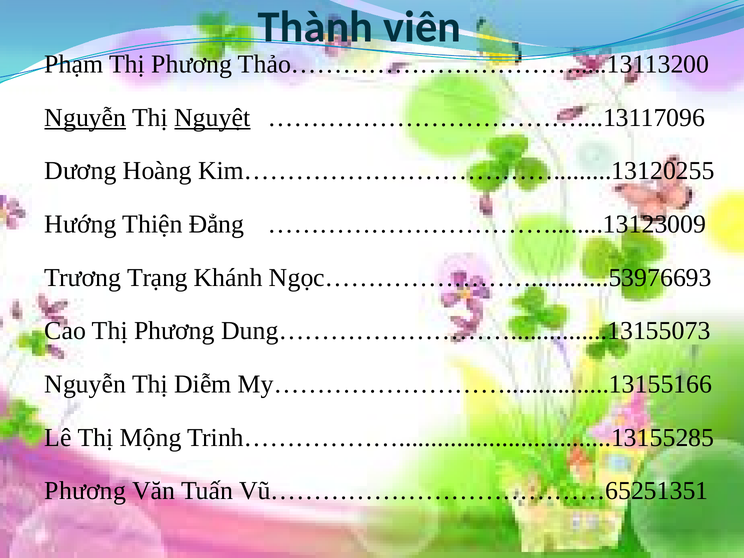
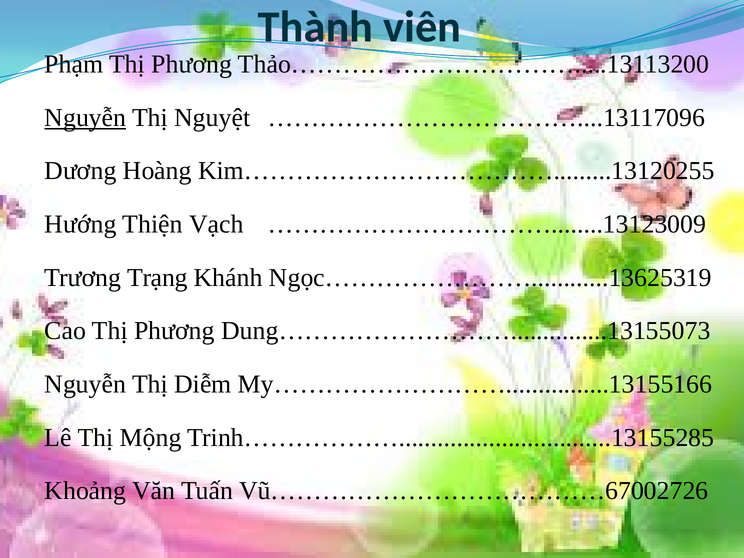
Nguyệt underline: present -> none (212, 118)
Đẳng: Đẳng -> Vạch (216, 224)
Ngọc……………………............53976693: Ngọc……………………............53976693 -> Ngọc……………………............13625319 (490, 278)
Phương: Phương -> Khoảng (85, 491)
Vũ…………………………………65251351: Vũ…………………………………65251351 -> Vũ…………………………………67002726 (474, 491)
